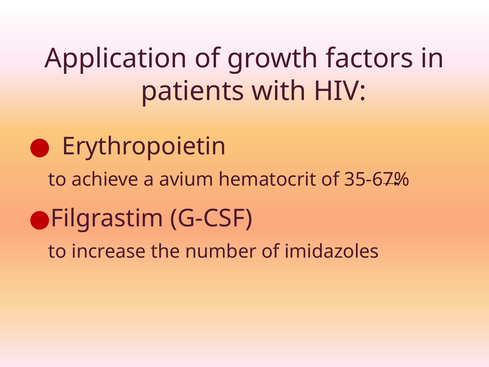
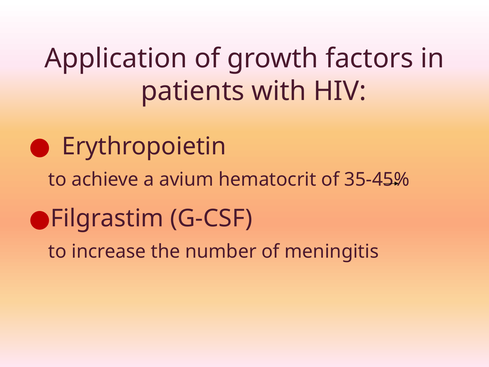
35-67%: 35-67% -> 35-45% (377, 179)
imidazoles: imidazoles -> meningitis (332, 252)
